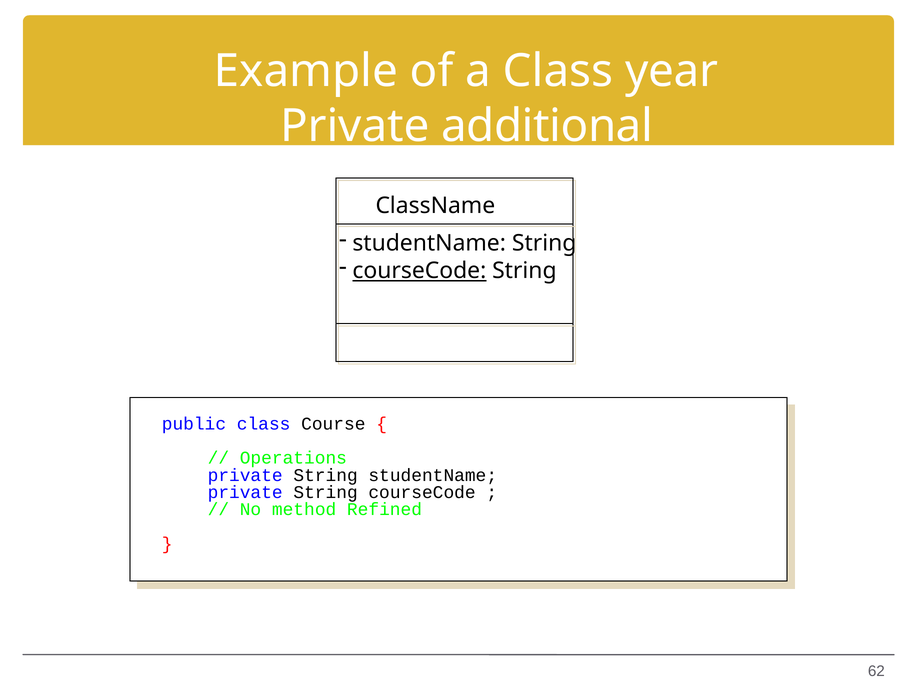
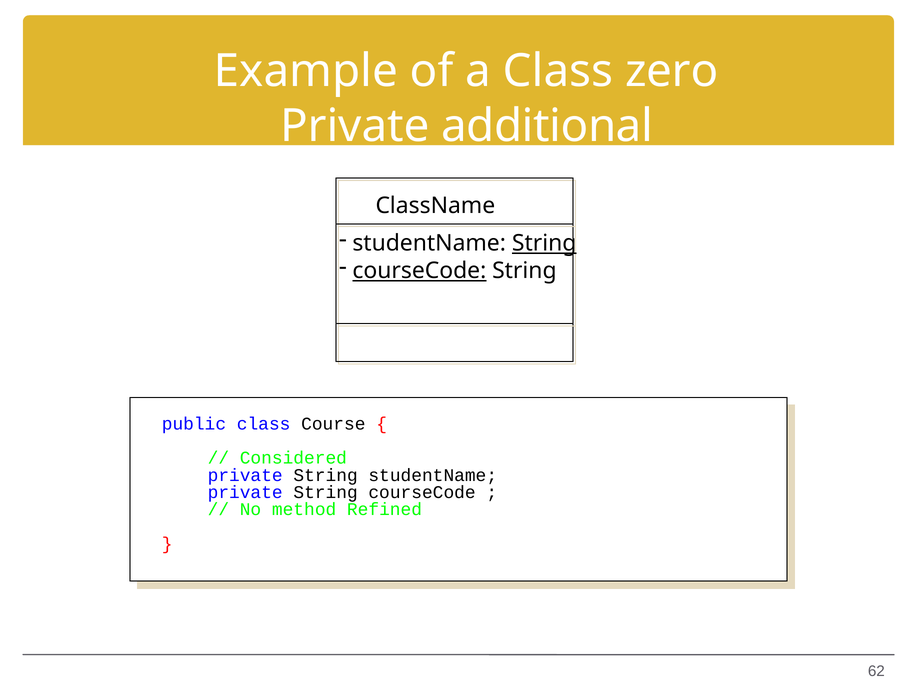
year: year -> zero (672, 71)
String underline: none -> present (544, 243)
Operations: Operations -> Considered (293, 458)
